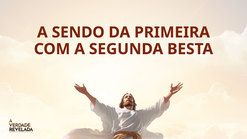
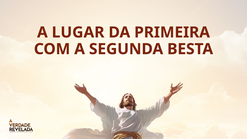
SENDO: SENDO -> LUGAR (78, 32)
